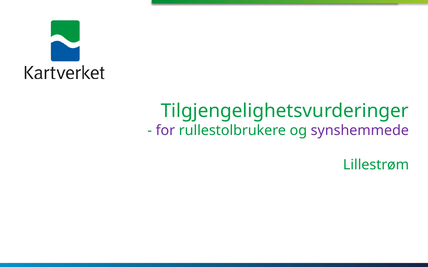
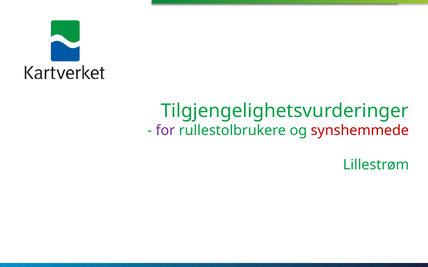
synshemmede colour: purple -> red (360, 131)
